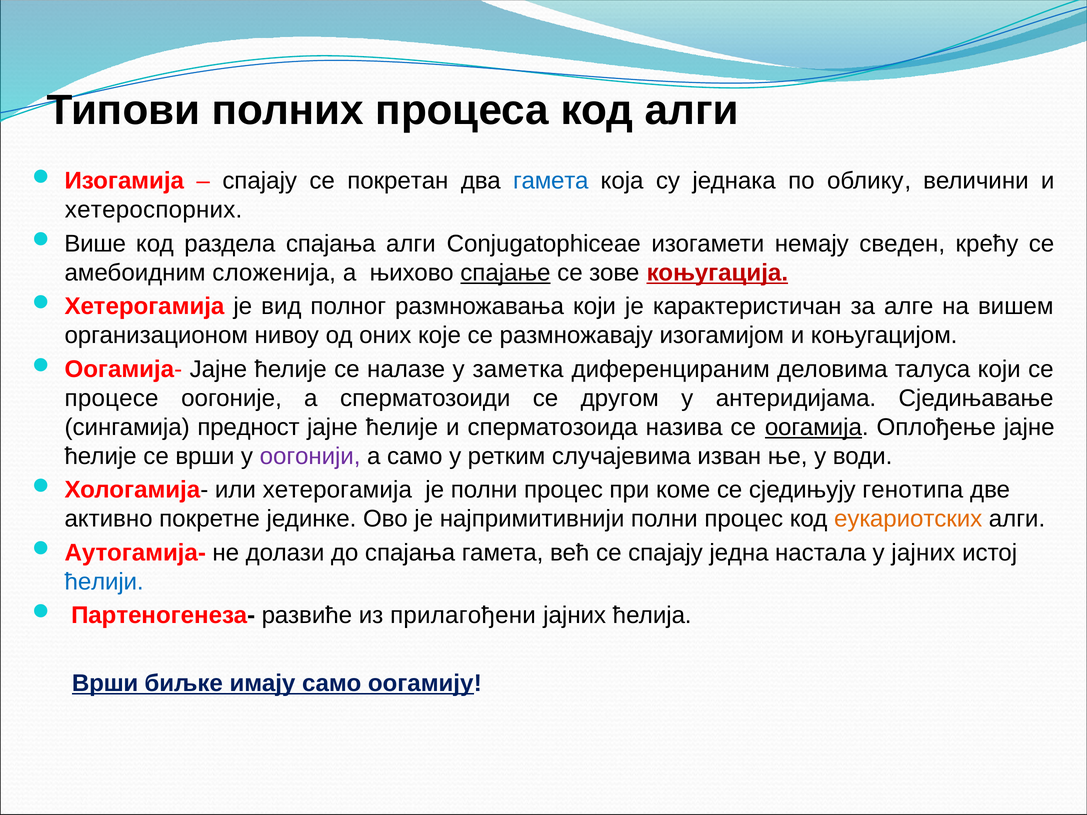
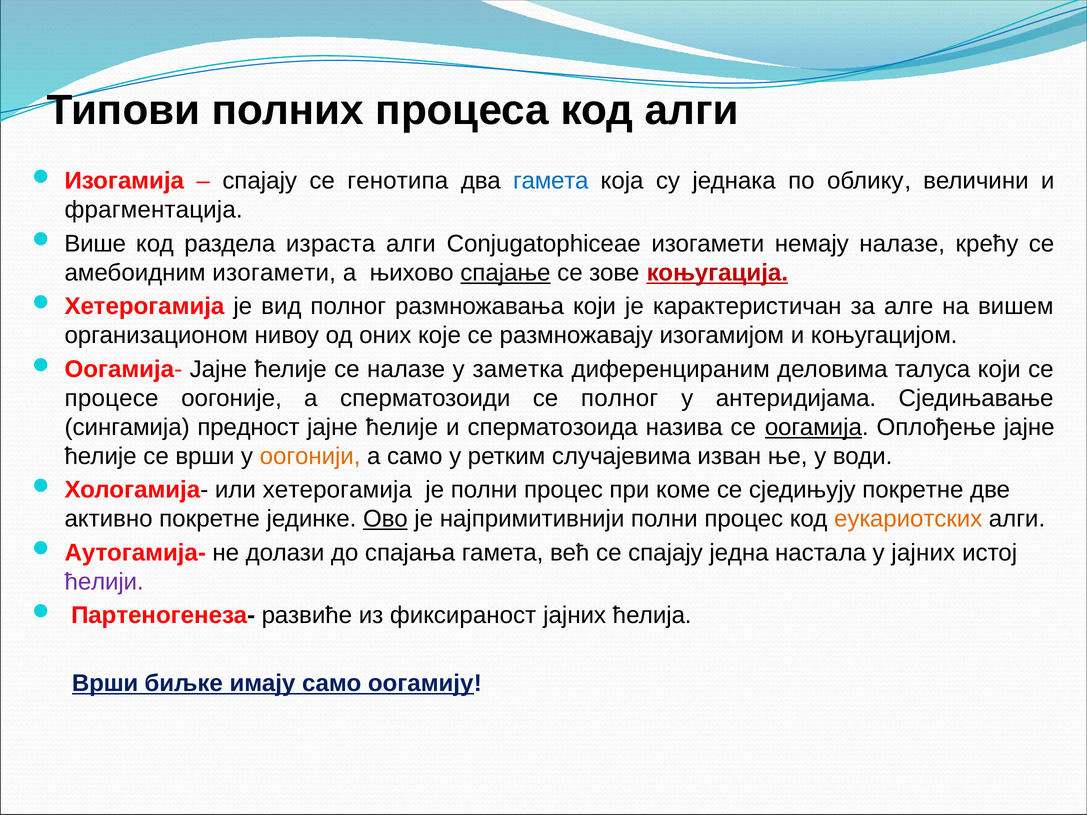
покретан: покретан -> генотипа (398, 181)
хетероспорних: хетероспорних -> фрагментација (154, 210)
раздела спајања: спајања -> израста (331, 244)
немају сведен: сведен -> налазе (902, 244)
амебоидним сложенија: сложенија -> изогамети (274, 273)
се другом: другом -> полног (620, 398)
оогонији colour: purple -> orange (310, 456)
сједињују генотипа: генотипа -> покретне (913, 490)
Ово underline: none -> present (385, 519)
ћелији colour: blue -> purple (104, 582)
прилагођени: прилагођени -> фиксираност (463, 616)
